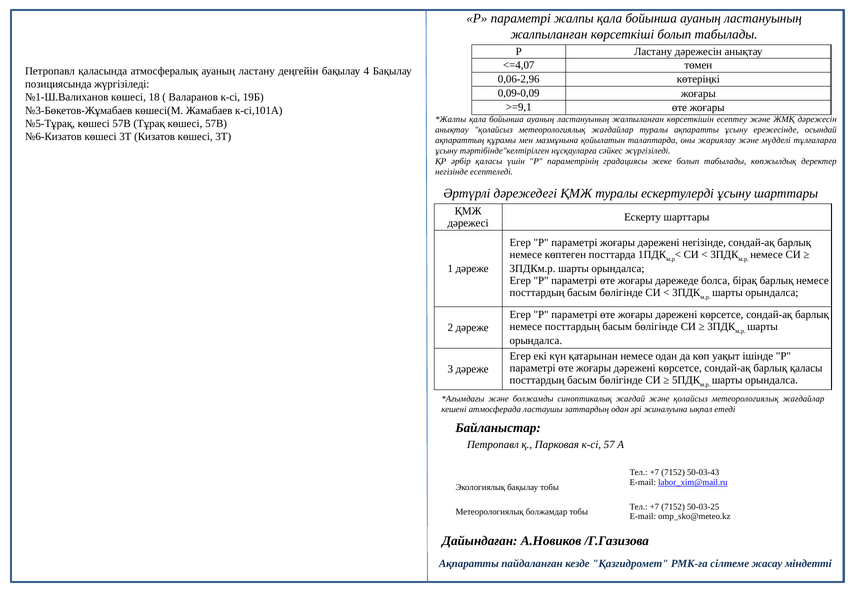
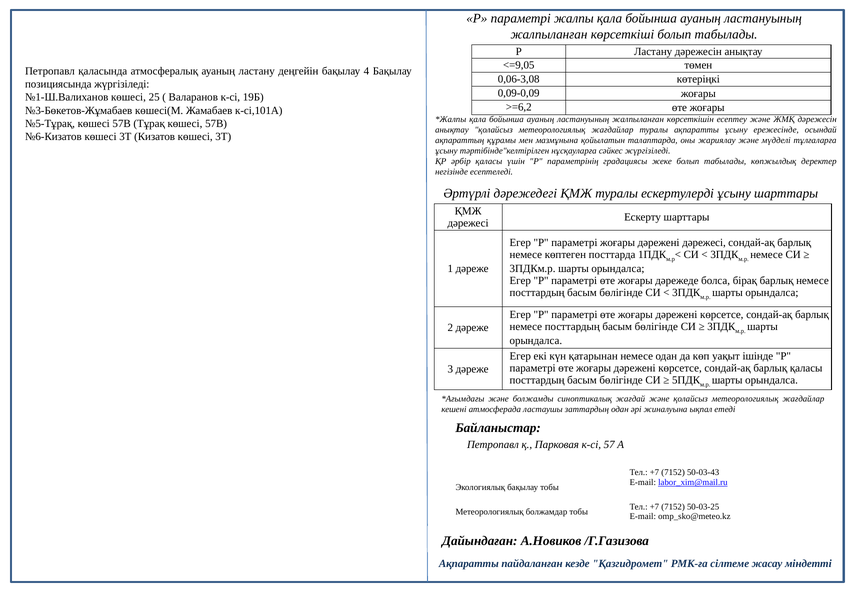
<=4,07: <=4,07 -> <=9,05 (519, 65)
0,06-2,96: 0,06-2,96 -> 0,06-3,08 (519, 79)
18: 18 -> 25 (154, 97)
>=9,1: >=9,1 -> >=6,2 (519, 107)
дәрежені негізінде: негізінде -> дәрежесі (704, 243)
